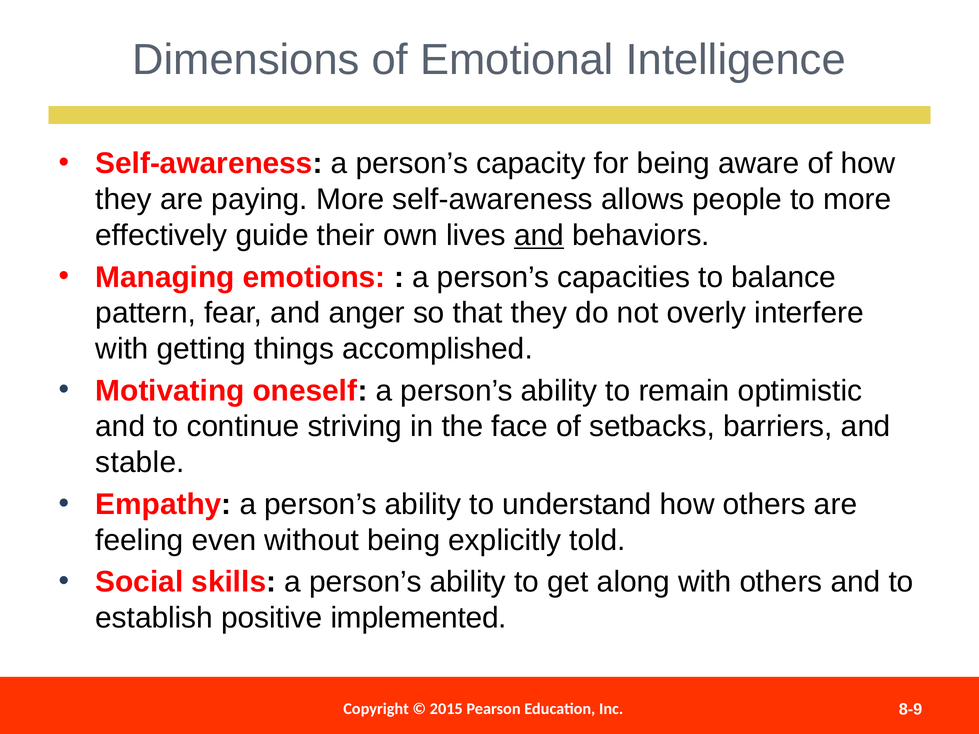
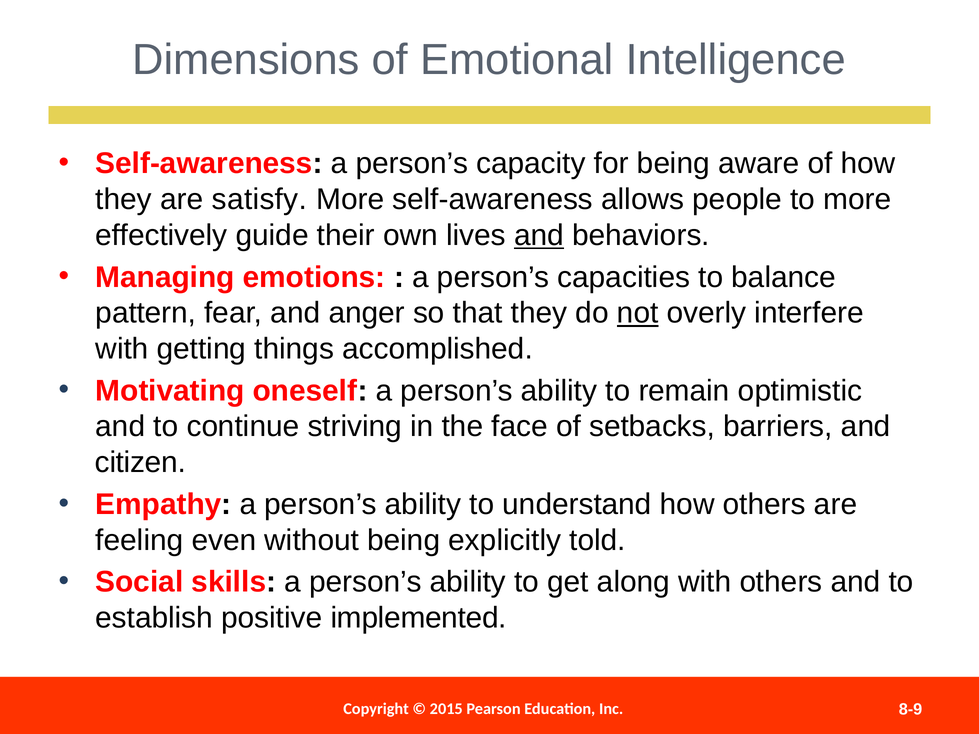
paying: paying -> satisfy (259, 199)
not underline: none -> present (638, 313)
stable: stable -> citizen (140, 463)
